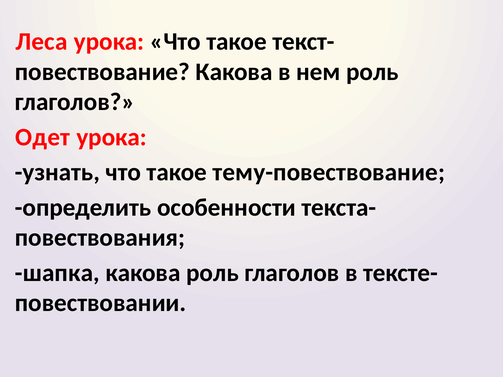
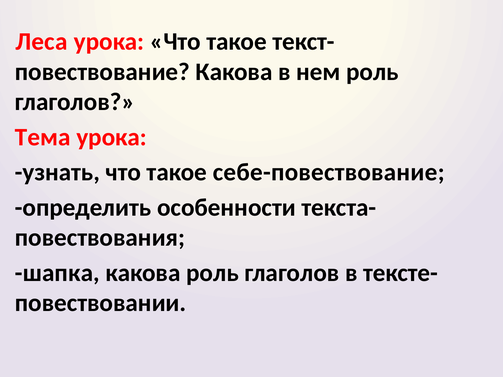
Одет: Одет -> Тема (43, 137)
тему-повествование: тему-повествование -> себе-повествование (329, 172)
